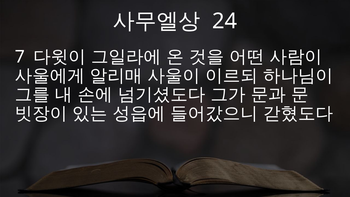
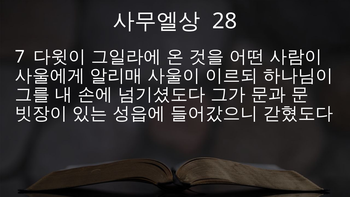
24: 24 -> 28 (225, 21)
